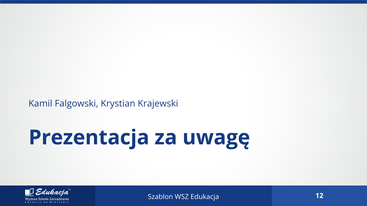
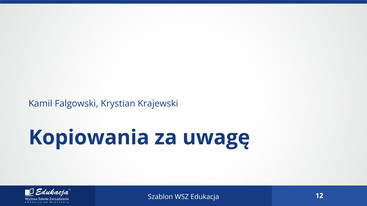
Prezentacja: Prezentacja -> Kopiowania (89, 138)
